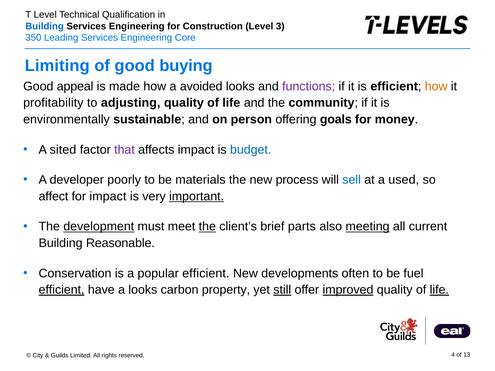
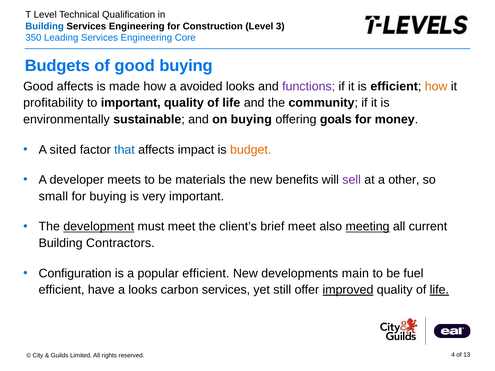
Limiting: Limiting -> Budgets (57, 66)
Good appeal: appeal -> affects (75, 86)
to adjusting: adjusting -> important (131, 103)
on person: person -> buying (251, 119)
that colour: purple -> blue (124, 150)
budget colour: blue -> orange (251, 150)
poorly: poorly -> meets (124, 180)
process: process -> benefits (297, 180)
sell colour: blue -> purple (352, 180)
used: used -> other (404, 180)
affect: affect -> small (53, 196)
for impact: impact -> buying (108, 196)
important underline: present -> none (197, 196)
the underline: present -> none (207, 227)
brief parts: parts -> meet (302, 227)
Reasonable: Reasonable -> Contractors (120, 243)
Conservation: Conservation -> Configuration (75, 274)
often: often -> main (355, 274)
efficient underline: present -> none (62, 290)
carbon property: property -> services (226, 290)
still underline: present -> none (282, 290)
